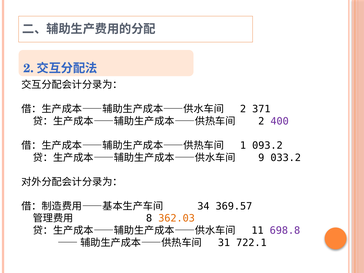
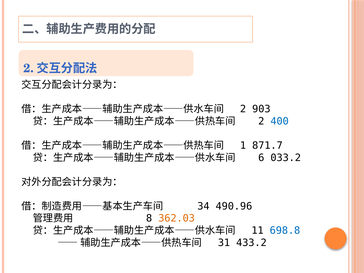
371: 371 -> 903 (261, 109)
400 colour: purple -> blue (280, 121)
093.2: 093.2 -> 871.7 (267, 146)
9: 9 -> 6 (261, 158)
369.57: 369.57 -> 490.96 (234, 206)
698.8 colour: purple -> blue (285, 231)
722.1: 722.1 -> 433.2 (251, 243)
